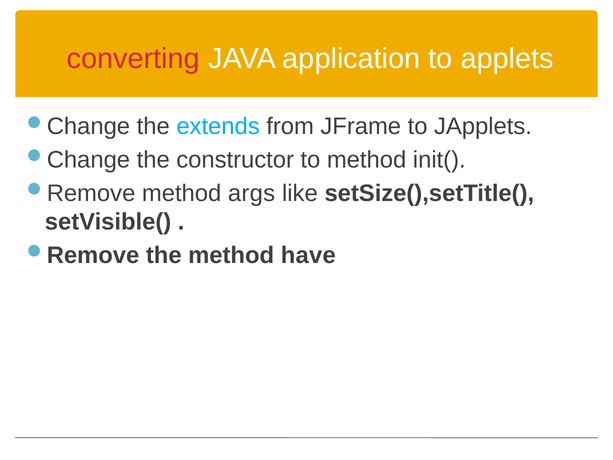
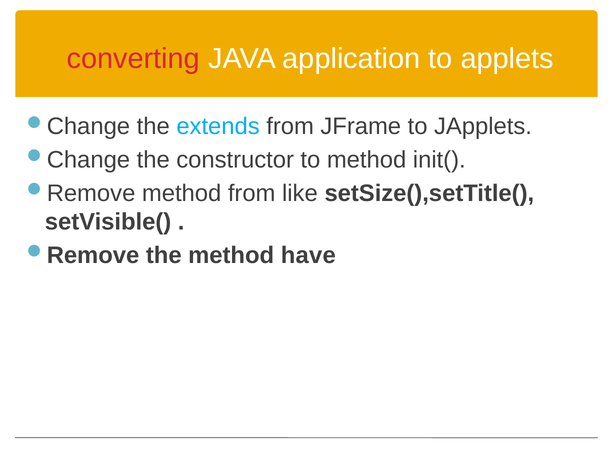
method args: args -> from (252, 193)
